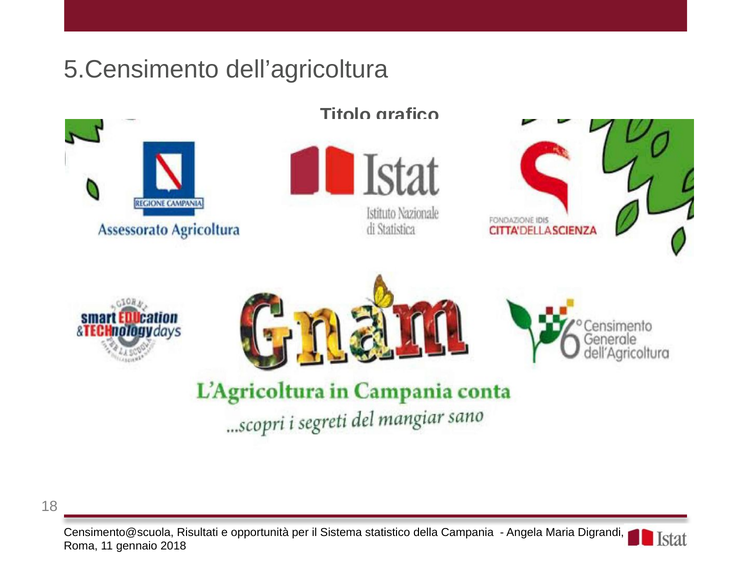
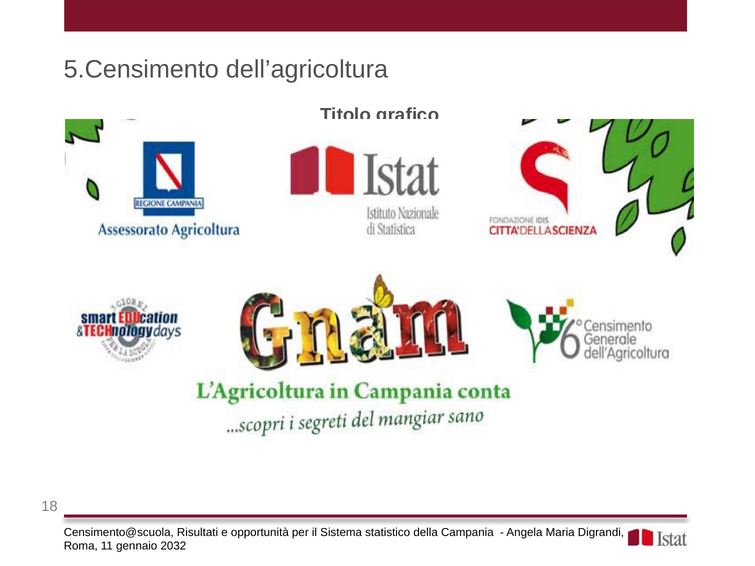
2018: 2018 -> 2032 (173, 546)
